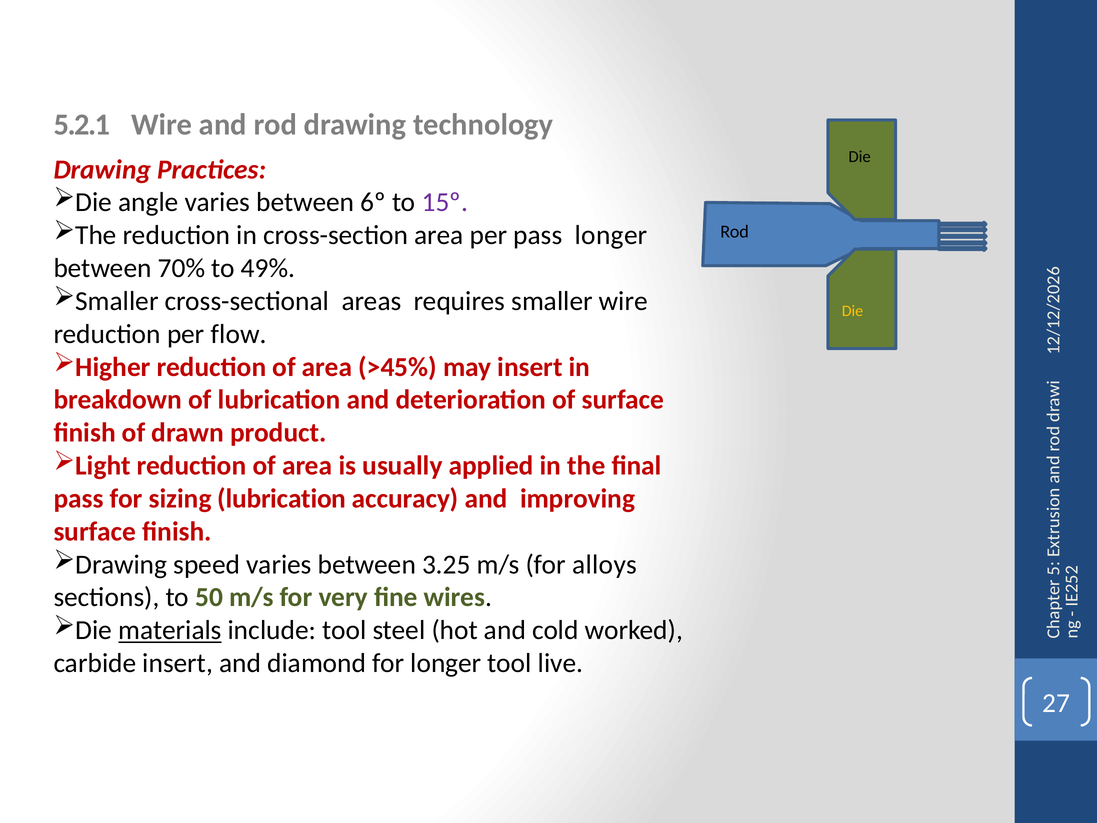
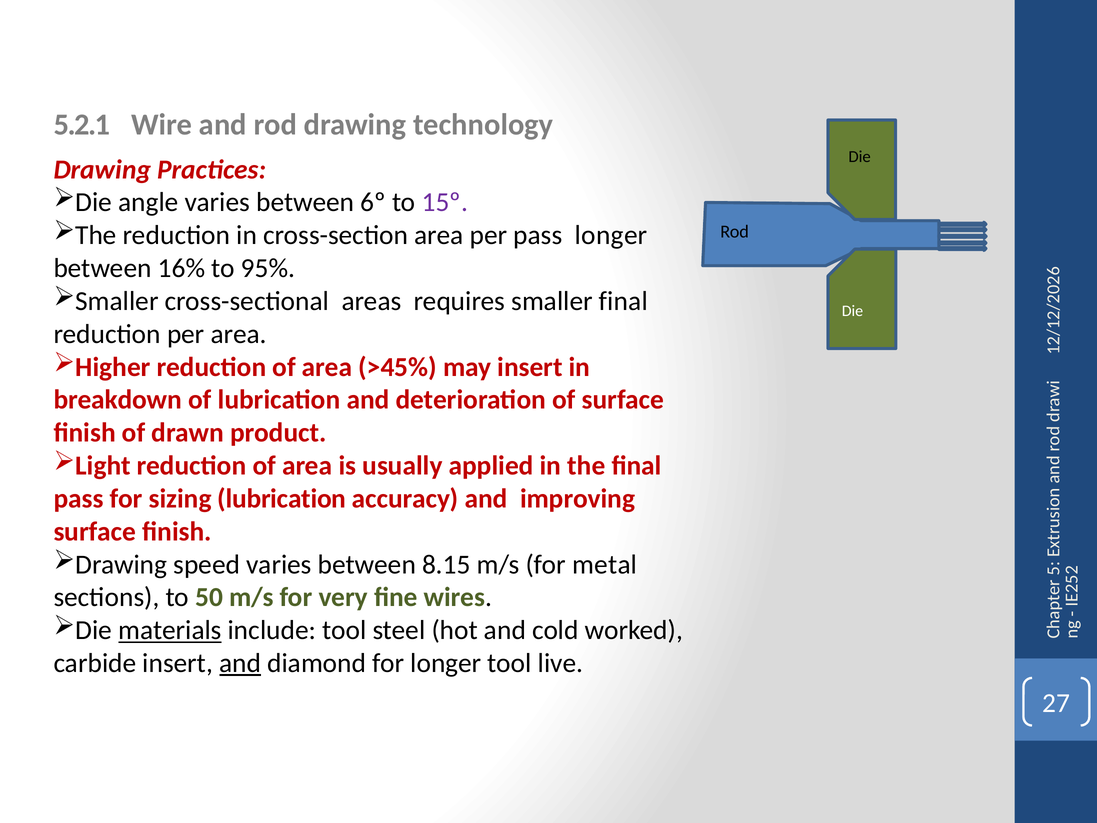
70%: 70% -> 16% (181, 268)
49%: 49% -> 95% (268, 268)
smaller wire: wire -> final (623, 301)
Die colour: yellow -> white (852, 311)
per flow: flow -> area (239, 334)
3.25: 3.25 -> 8.15 (446, 564)
alloys: alloys -> metal (605, 564)
and underline: none -> present (240, 663)
